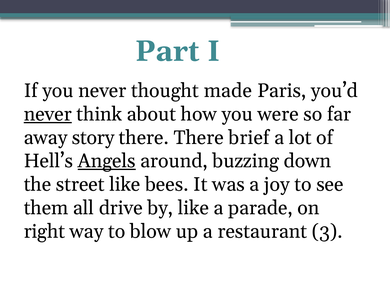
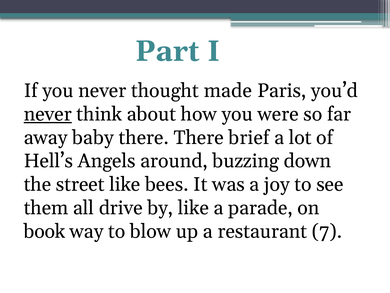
story: story -> baby (93, 137)
Angels underline: present -> none (107, 161)
right: right -> book (44, 231)
3: 3 -> 7 (327, 231)
